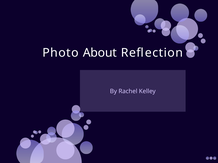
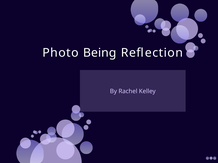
About: About -> Being (100, 53)
